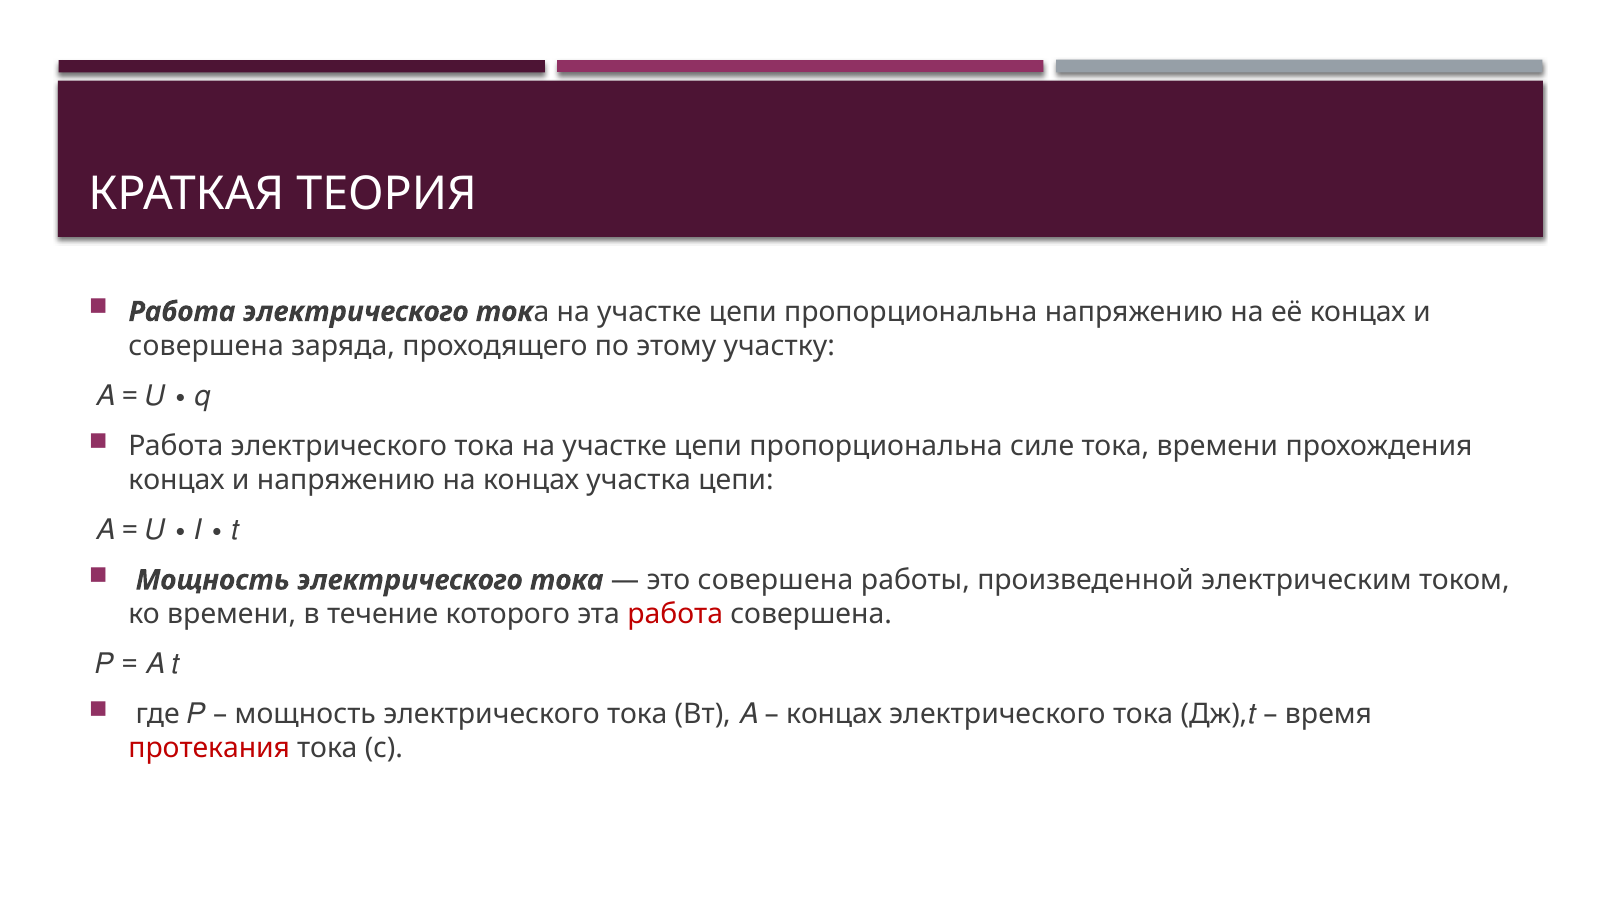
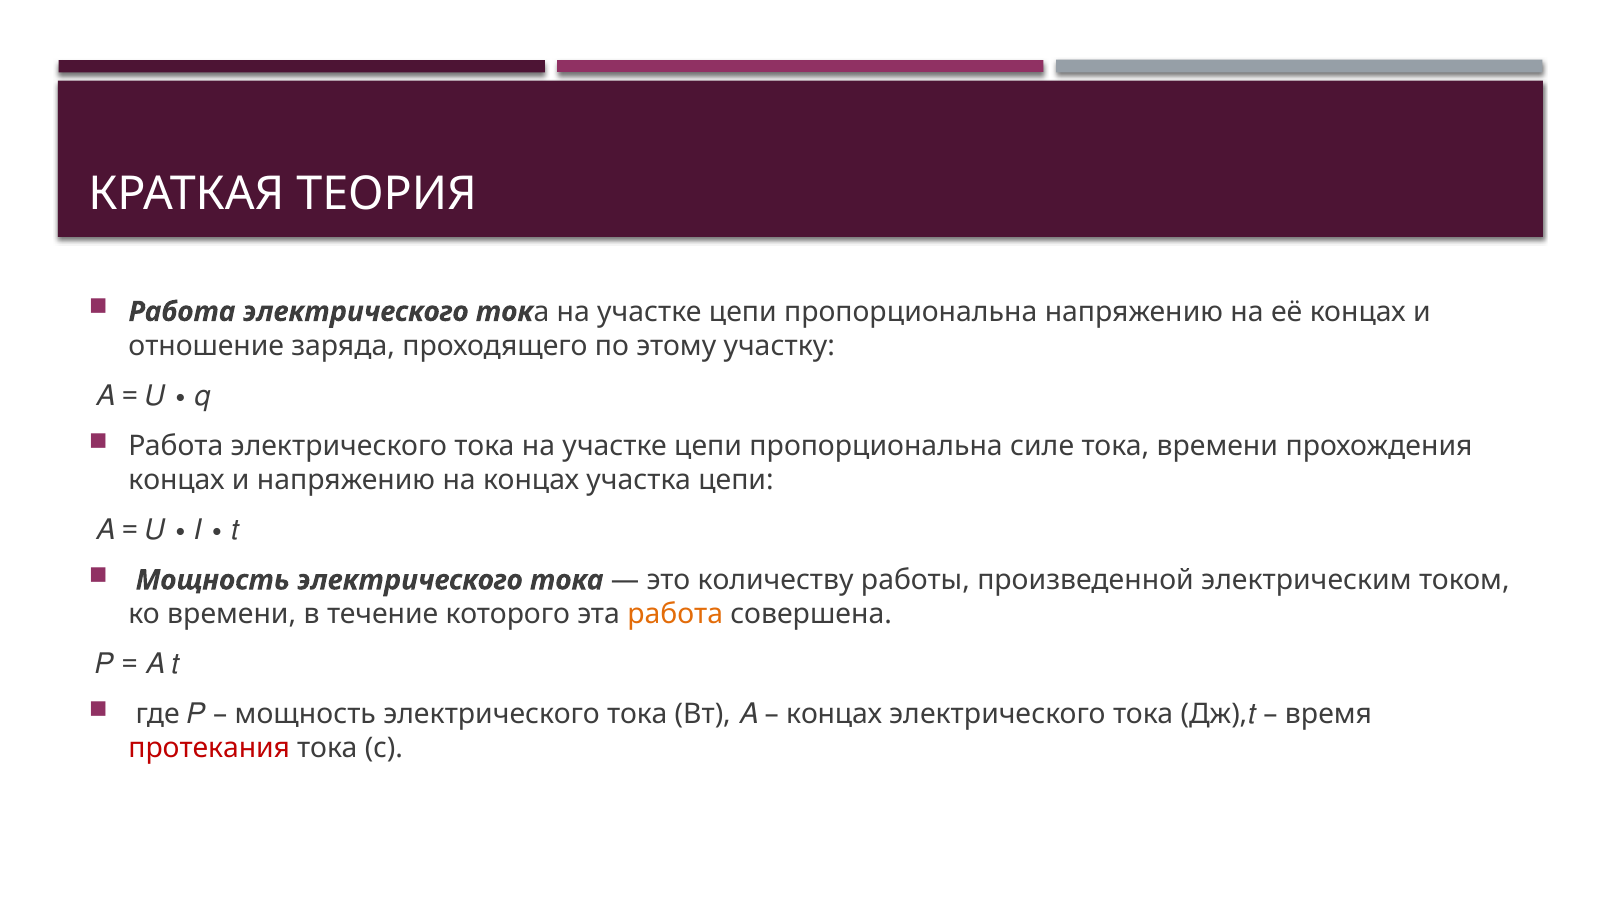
совершена: совершена -> отношение (206, 346)
это совершена: совершена -> количеству (776, 580)
работа colour: red -> orange (675, 614)
